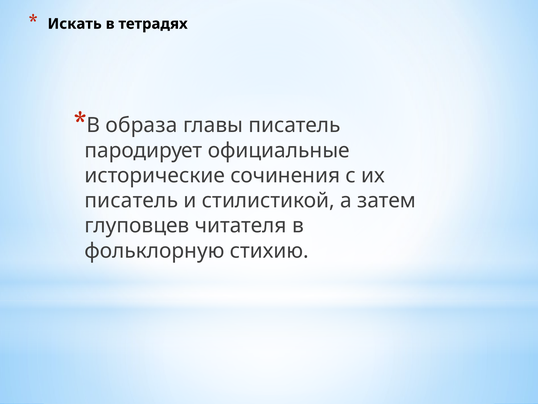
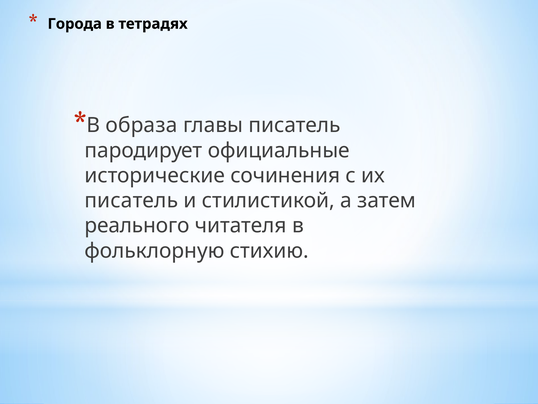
Искать: Искать -> Города (75, 24)
глуповцев: глуповцев -> реального (137, 225)
